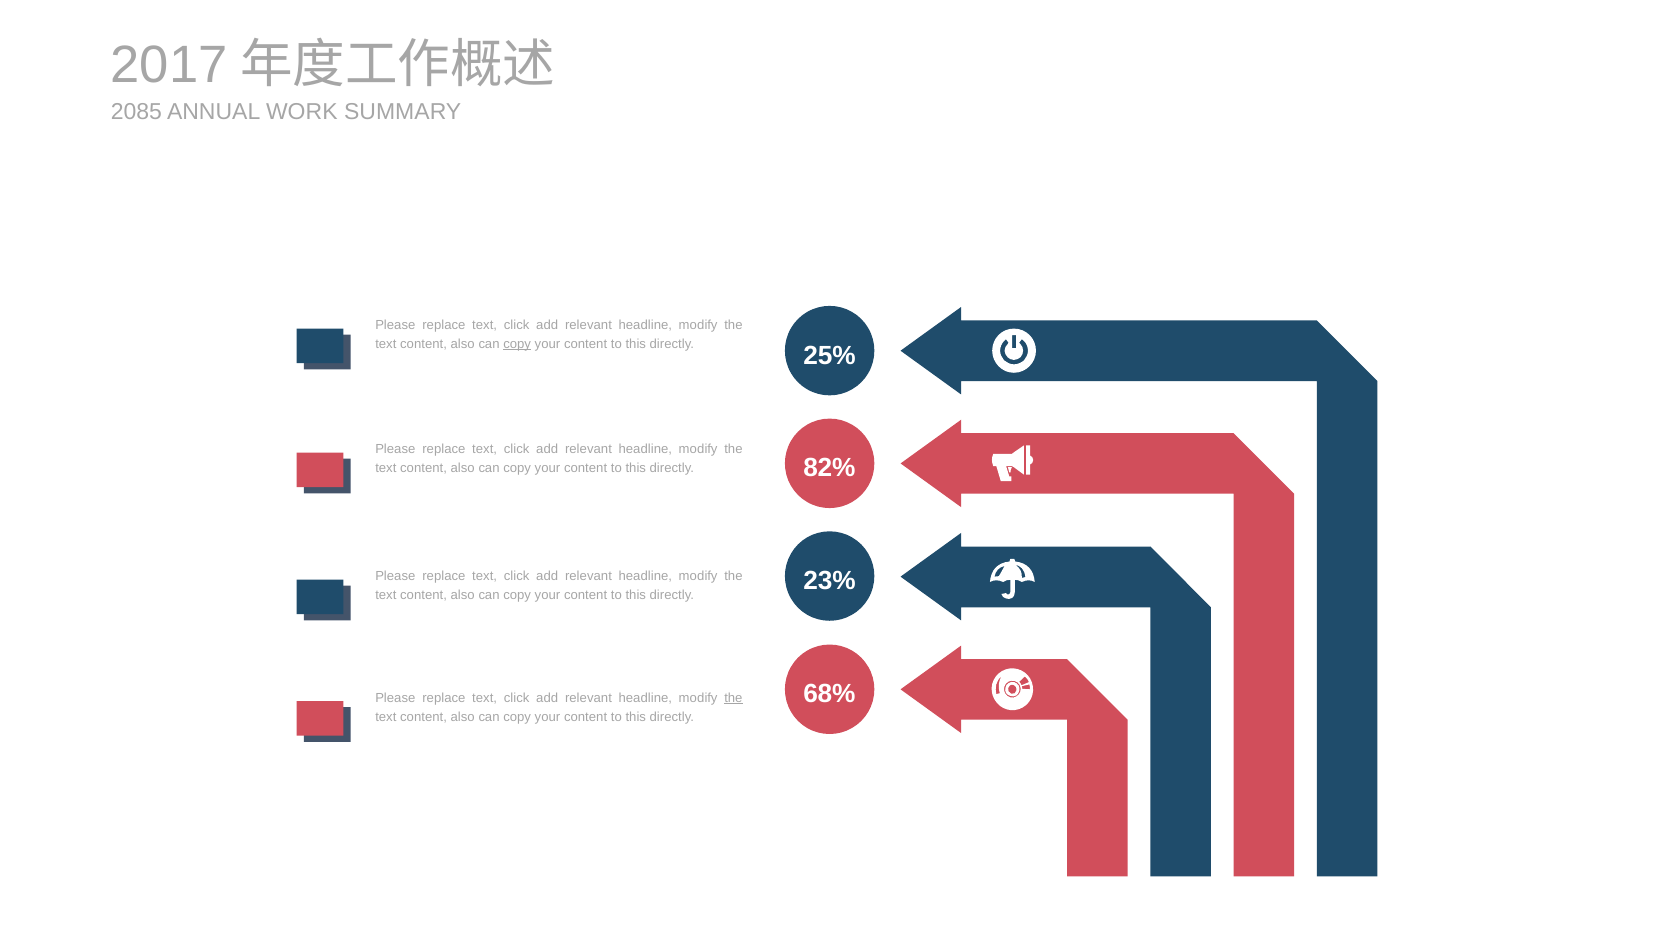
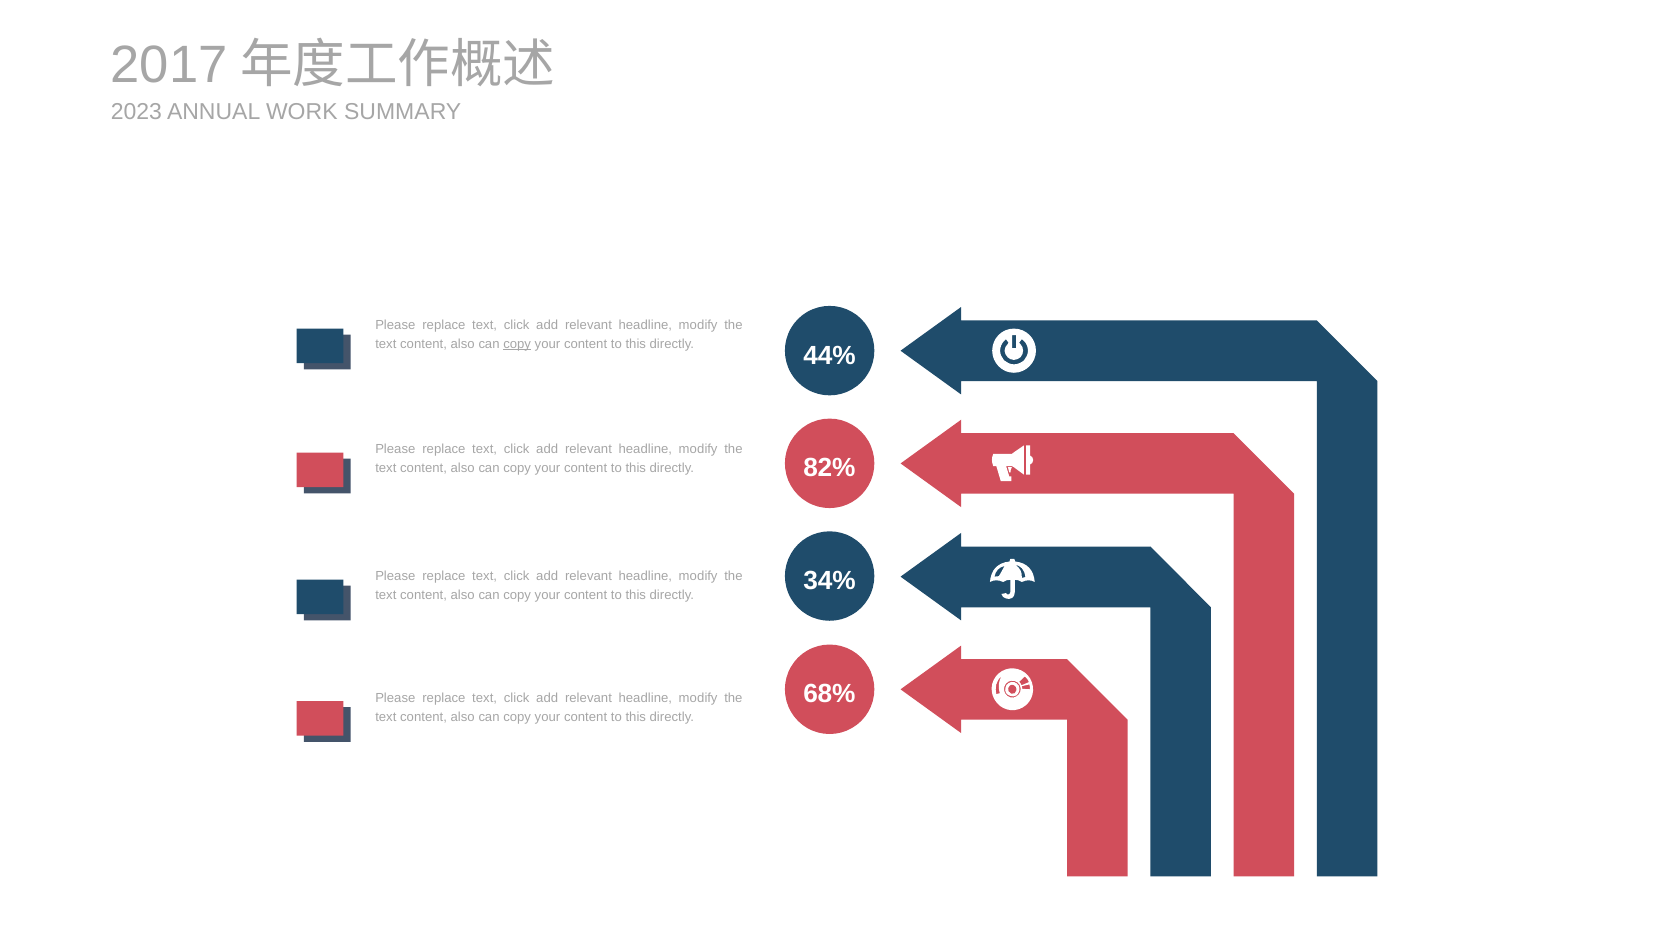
2085: 2085 -> 2023 (136, 112)
25%: 25% -> 44% (829, 355)
23%: 23% -> 34% (829, 581)
the underline: present -> none (733, 698)
